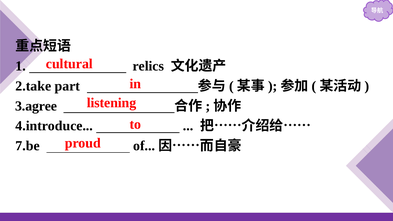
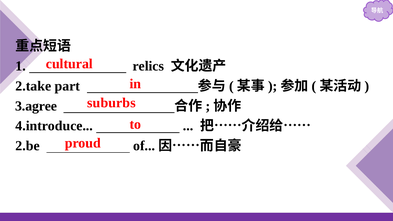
listening: listening -> suburbs (111, 103)
7.be: 7.be -> 2.be (28, 146)
